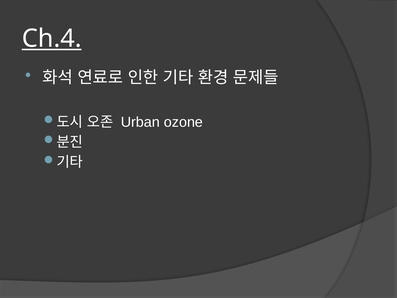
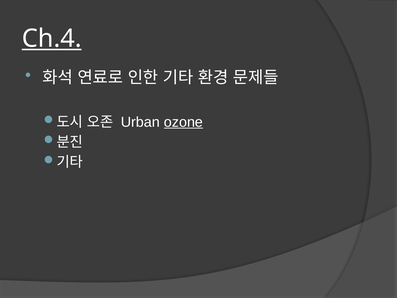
ozone underline: none -> present (183, 122)
